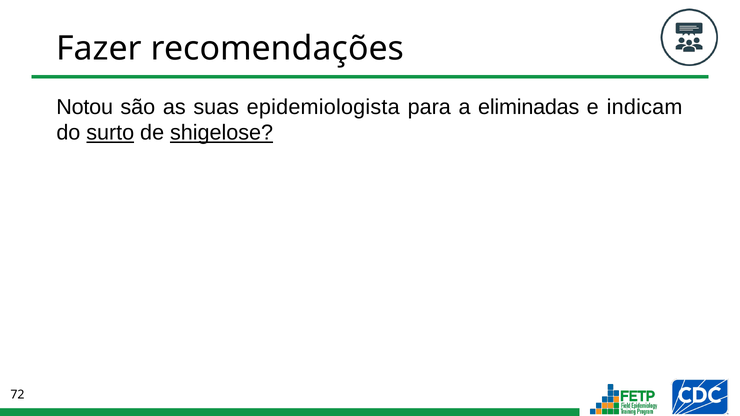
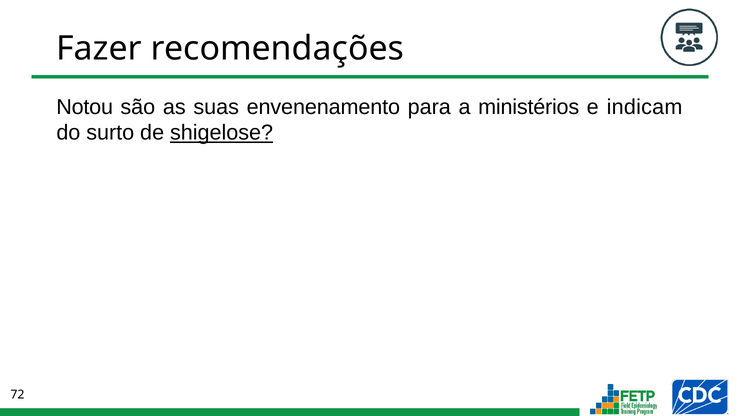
epidemiologista: epidemiologista -> envenenamento (323, 107)
eliminadas: eliminadas -> ministérios (529, 107)
surto underline: present -> none (110, 133)
